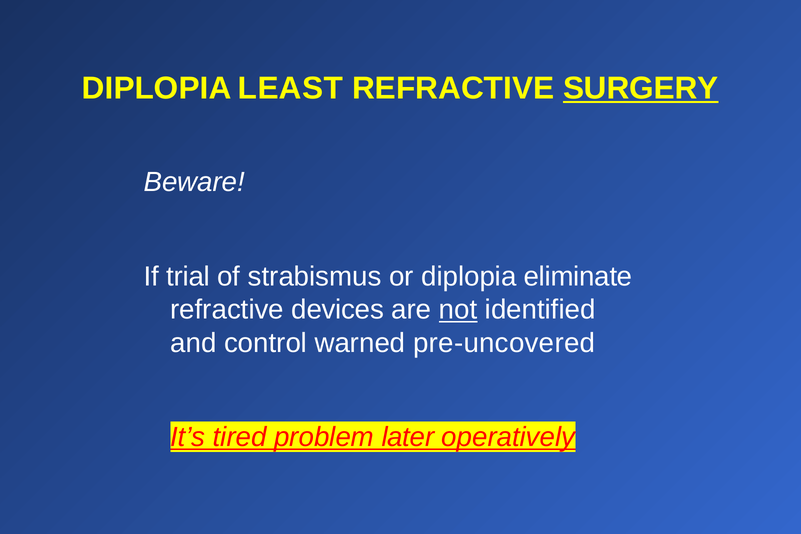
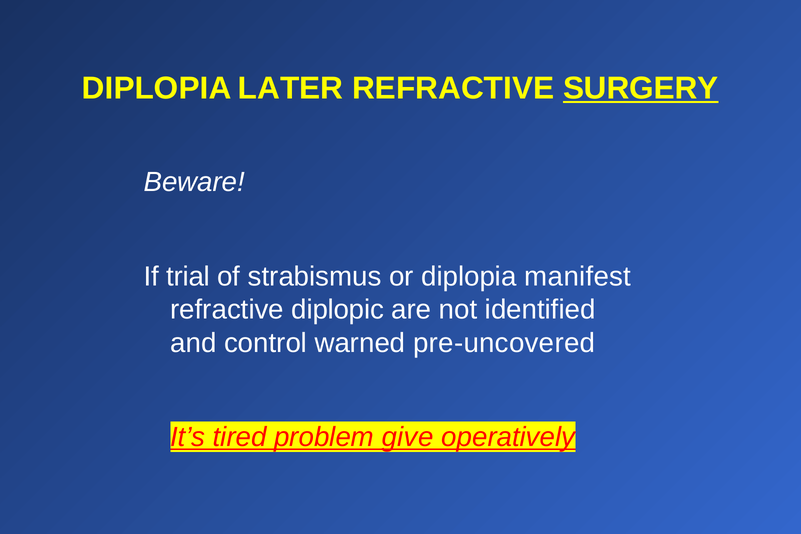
LEAST: LEAST -> LATER (291, 88)
eliminate: eliminate -> manifest (578, 277)
devices: devices -> diplopic (338, 310)
not underline: present -> none (458, 310)
later: later -> give (408, 437)
